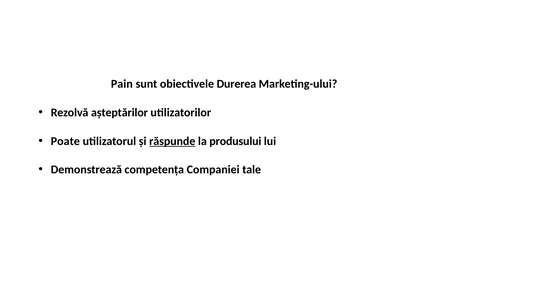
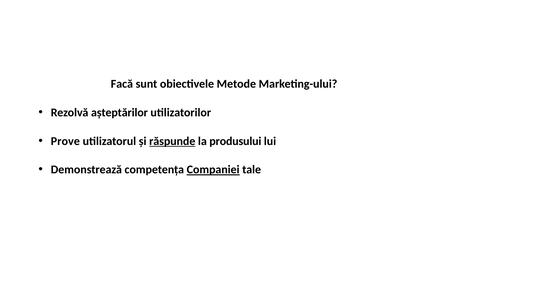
Pain: Pain -> Facă (122, 84)
Durerea: Durerea -> Metode (236, 84)
Poate: Poate -> Prove (65, 141)
Companiei underline: none -> present (213, 170)
